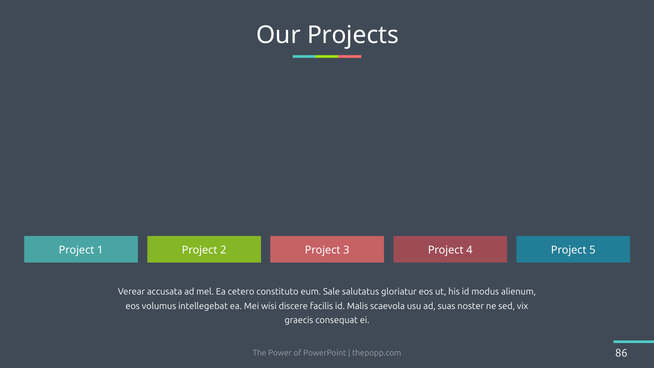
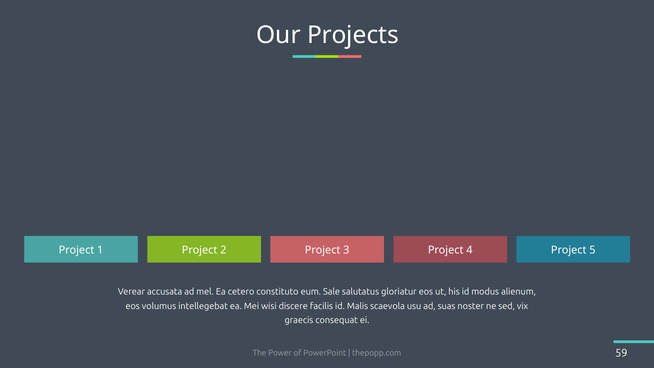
86: 86 -> 59 (621, 353)
